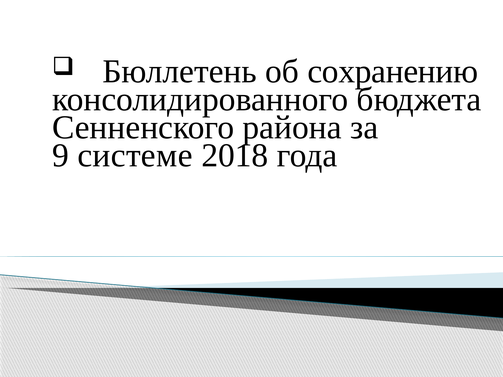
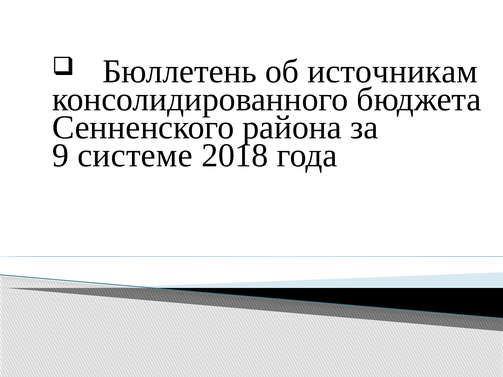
сохранению: сохранению -> источникам (393, 72)
